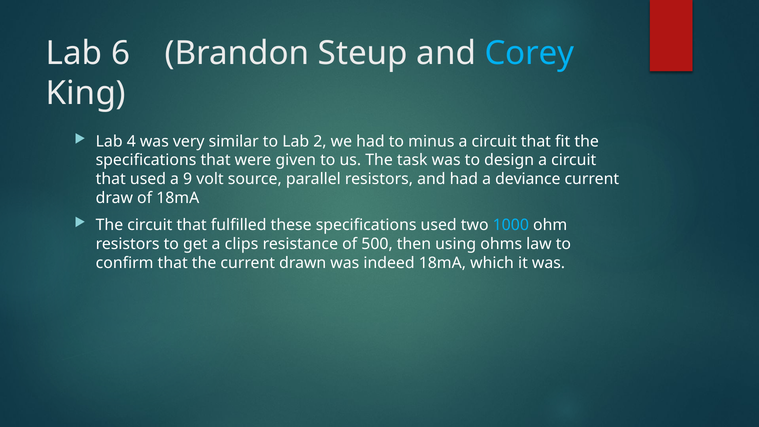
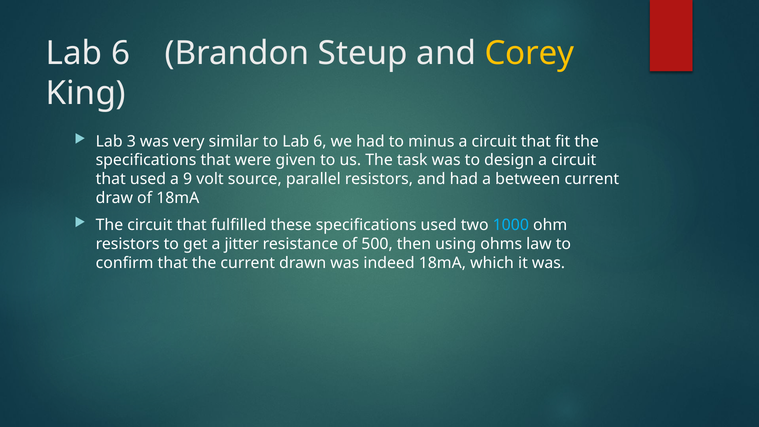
Corey colour: light blue -> yellow (529, 53)
4: 4 -> 3 (131, 141)
to Lab 2: 2 -> 6 (320, 141)
deviance: deviance -> between (528, 179)
clips: clips -> jitter (242, 244)
